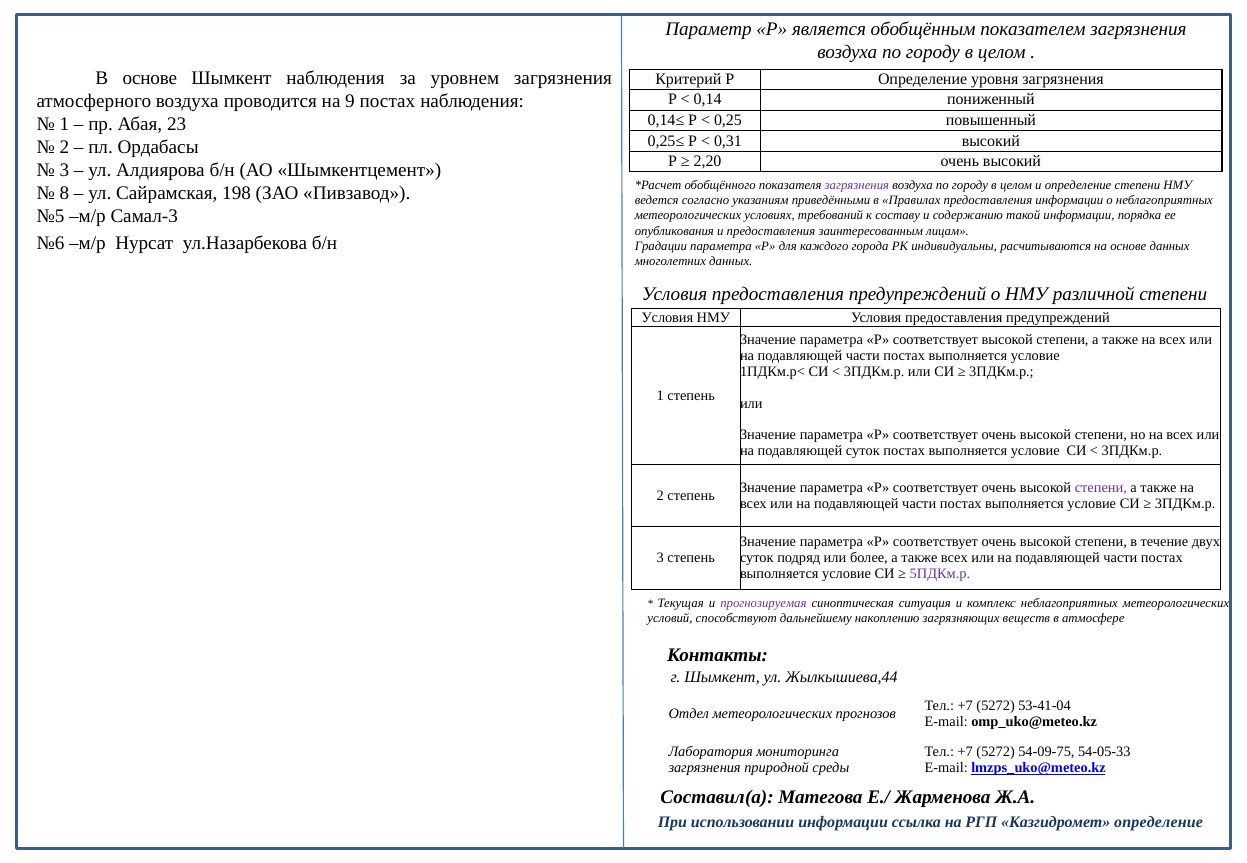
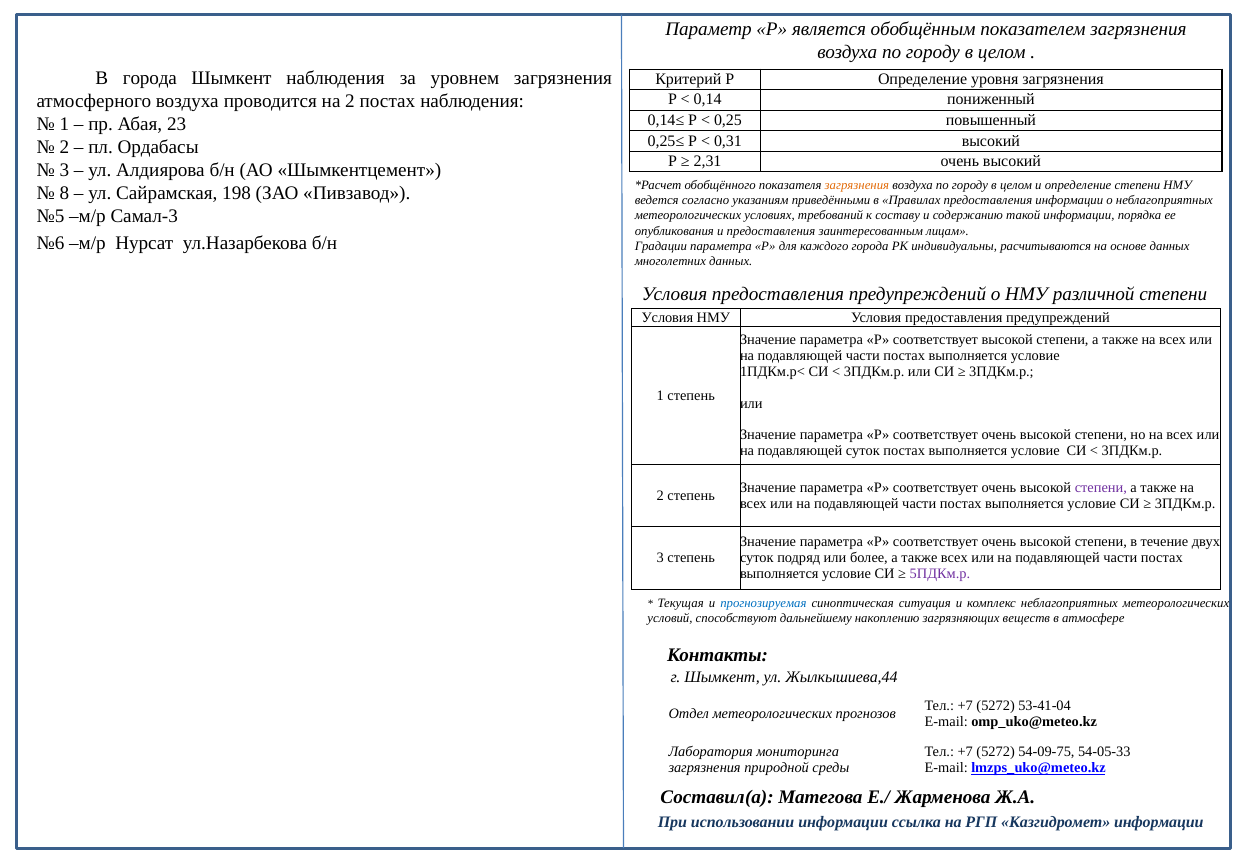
В основе: основе -> города (150, 79)
на 9: 9 -> 2 (350, 102)
2,20: 2,20 -> 2,31 (708, 161)
загрязнения colour: purple -> orange (857, 185)
прогнозируемая colour: purple -> blue (763, 603)
Казгидромет определение: определение -> информации (1159, 822)
